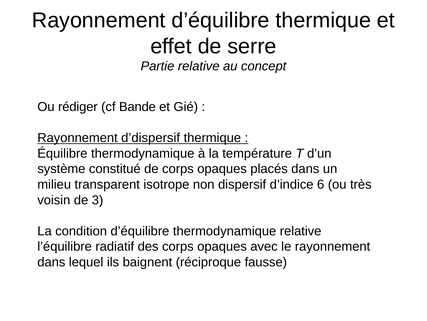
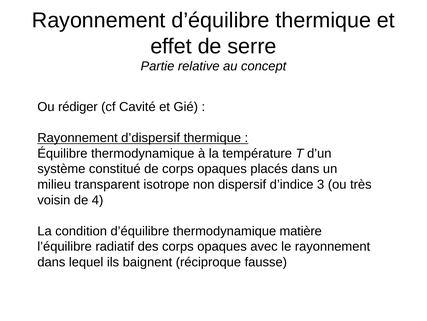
Bande: Bande -> Cavité (137, 107)
6: 6 -> 3 (321, 184)
3: 3 -> 4 (98, 200)
thermodynamique relative: relative -> matière (301, 231)
